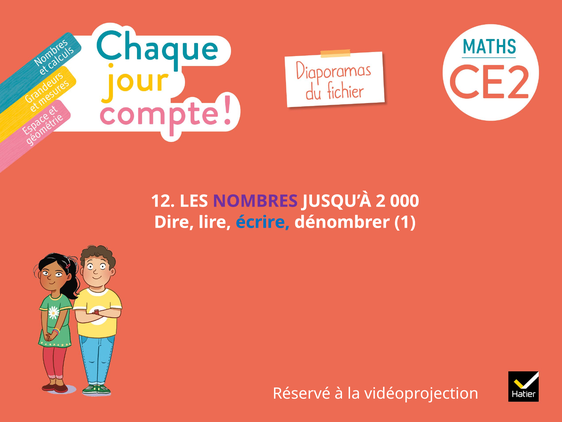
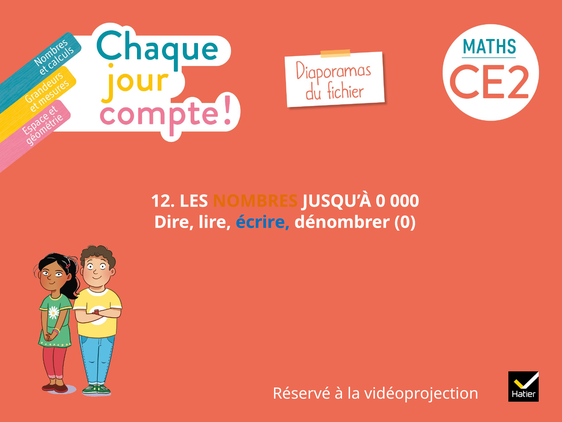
NOMBRES colour: purple -> orange (255, 201)
JUSQU’À 2: 2 -> 0 (381, 201)
dénombrer 1: 1 -> 0 (405, 222)
